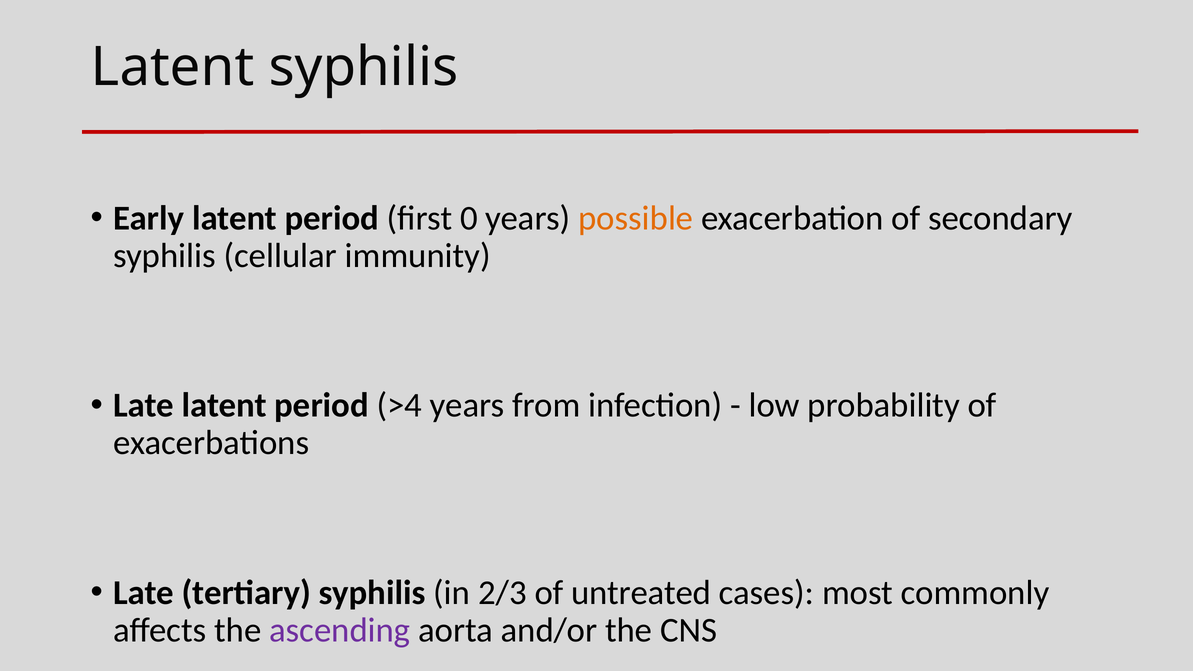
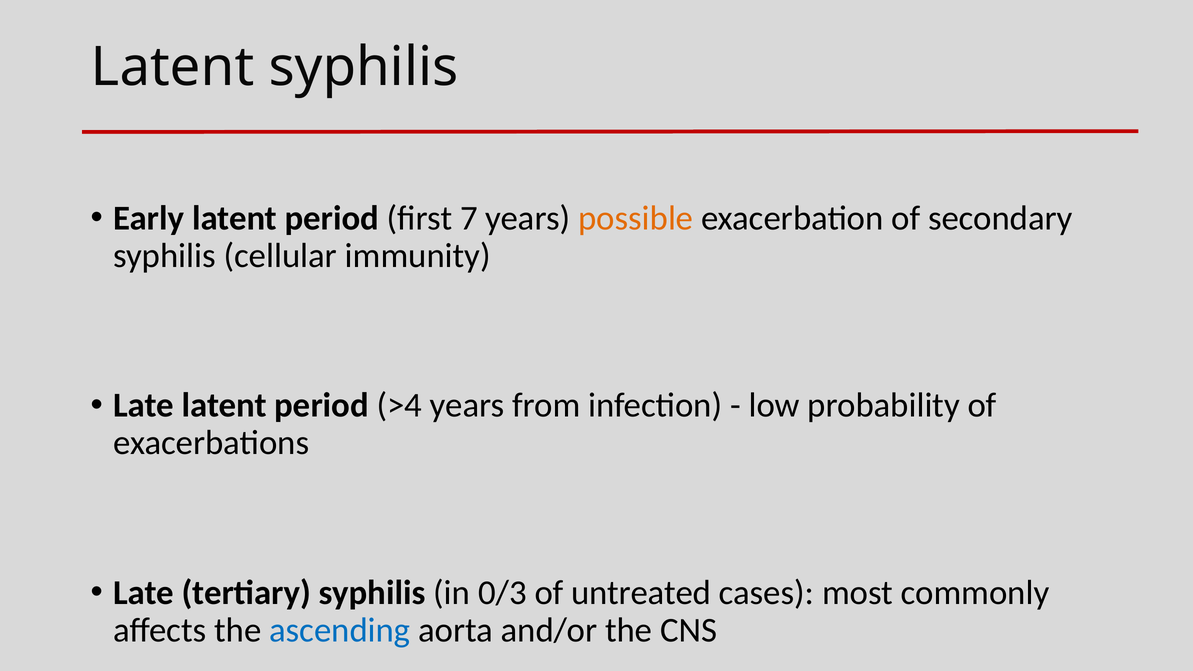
0: 0 -> 7 (469, 218)
2/3: 2/3 -> 0/3 (502, 593)
ascending colour: purple -> blue (340, 630)
